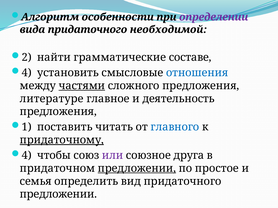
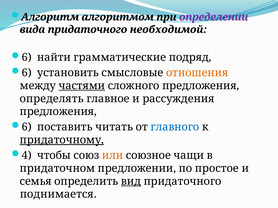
особенности: особенности -> алгоритмом (118, 17)
2: 2 -> 6 (27, 57)
составе: составе -> подряд (190, 57)
4: 4 -> 6 (27, 73)
отношения colour: blue -> orange (197, 73)
литературе: литературе -> определять (52, 99)
деятельность: деятельность -> рассуждения (178, 99)
1: 1 -> 6 (27, 127)
или colour: purple -> orange (113, 156)
друга: друга -> чащи (189, 156)
предложении underline: present -> none (137, 169)
вид underline: none -> present (131, 182)
предложении: предложении -> поднимается (58, 195)
